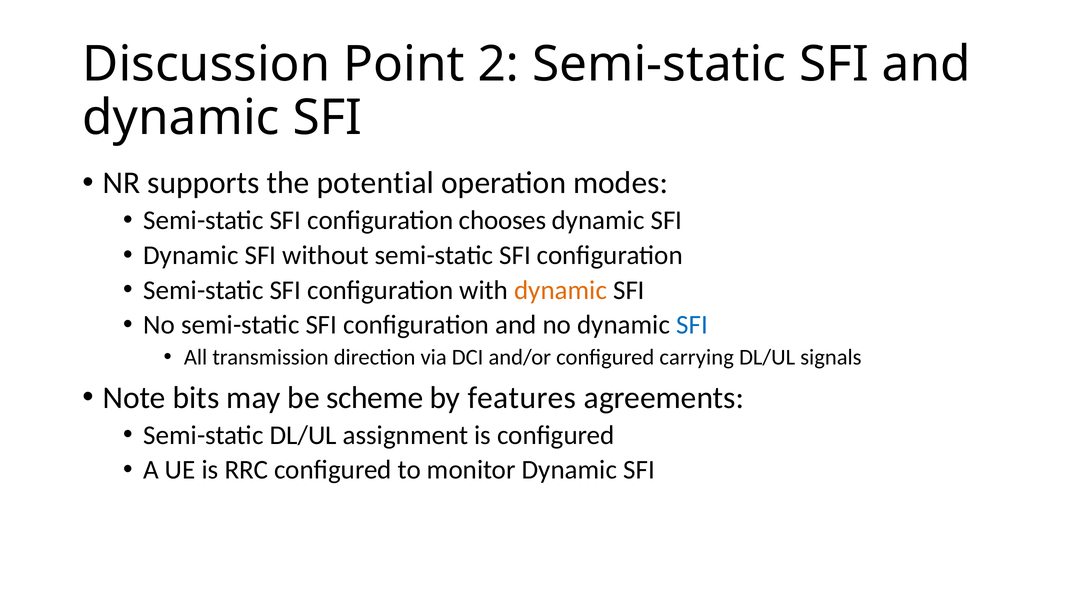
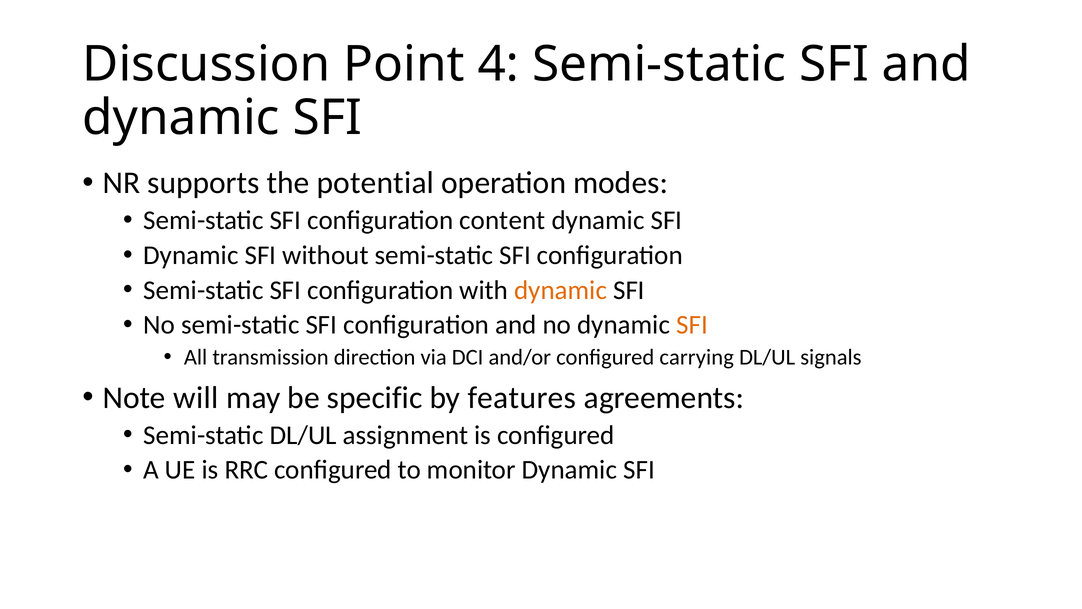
2: 2 -> 4 (498, 64)
chooses: chooses -> content (502, 220)
SFI colour: blue -> orange (692, 325)
bits: bits -> will (196, 398)
scheme: scheme -> specific (375, 398)
